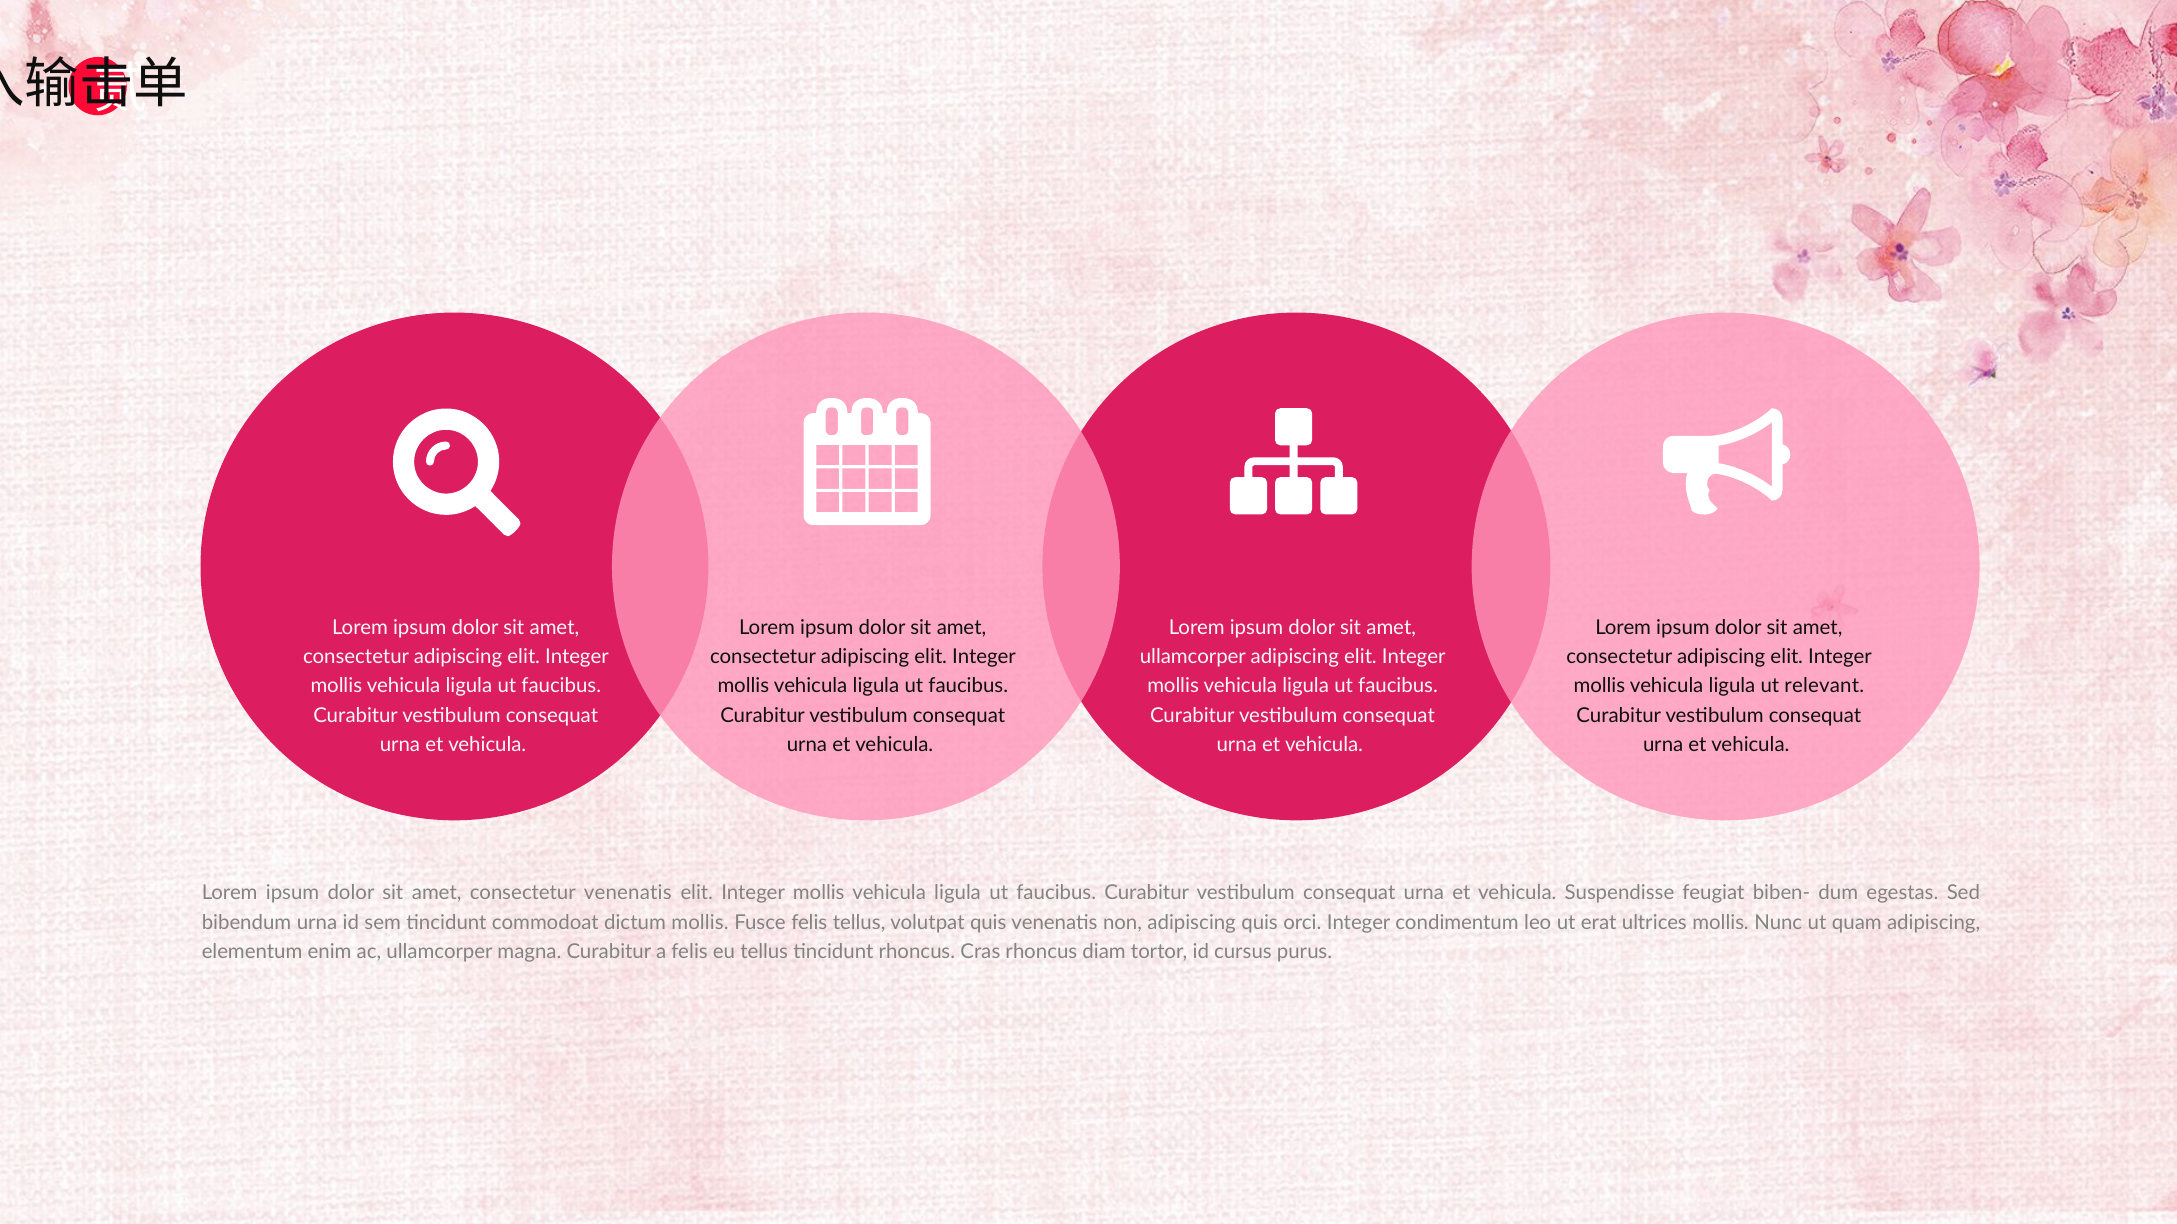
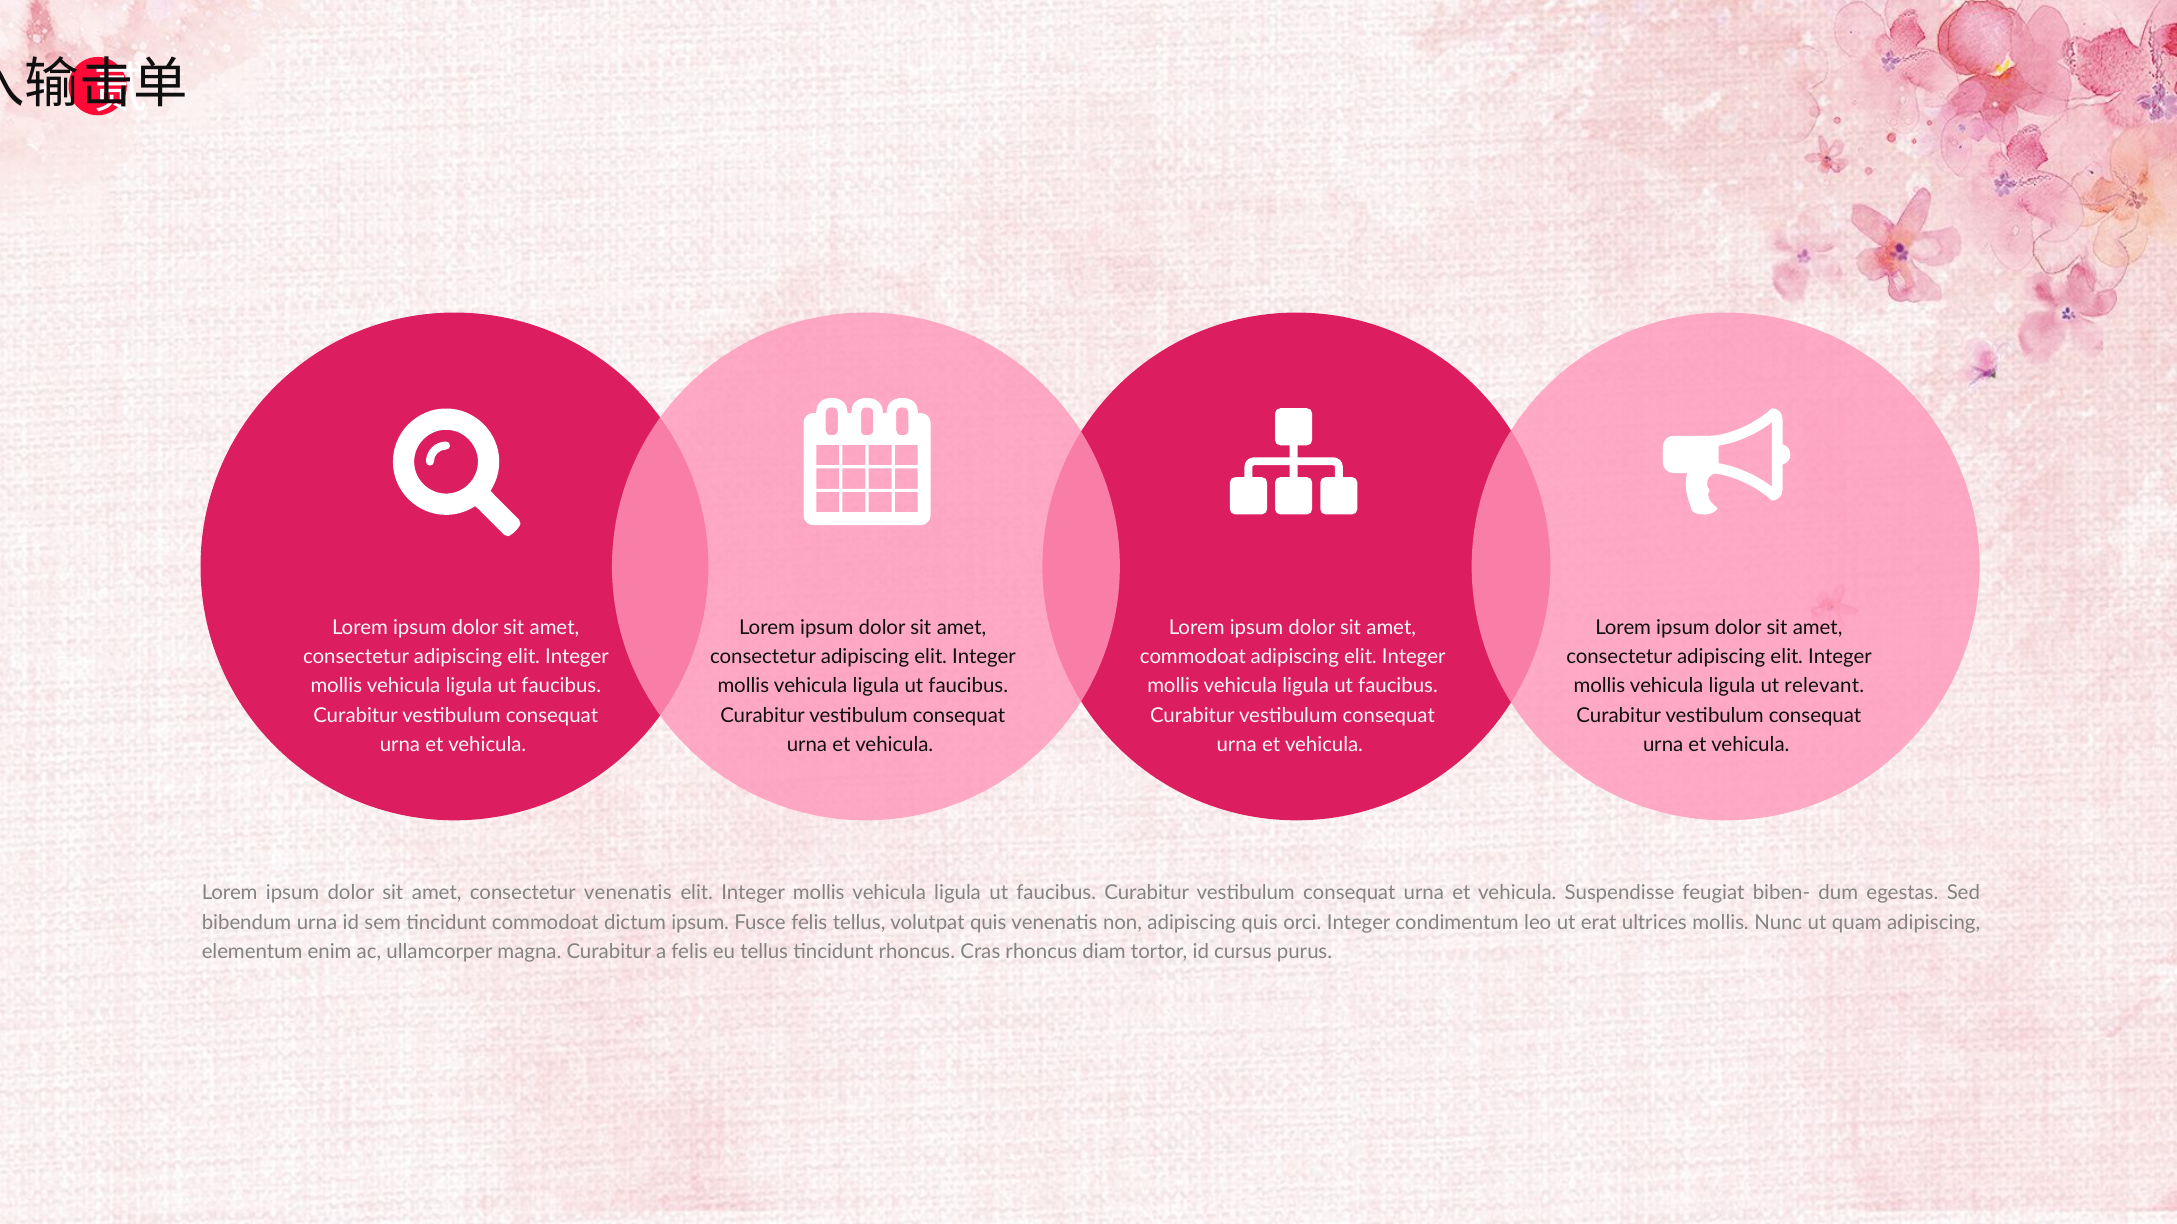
ullamcorper: ullamcorper -> commodoat (1193, 657)
dictum mollis: mollis -> ipsum (700, 923)
